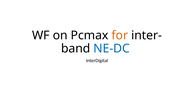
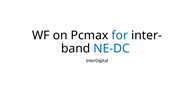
for colour: orange -> blue (120, 35)
